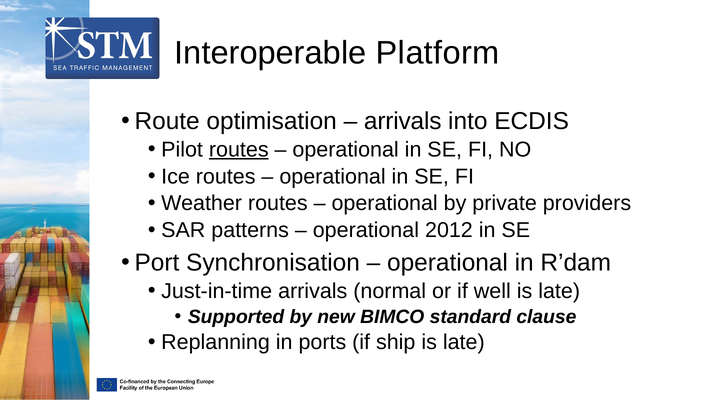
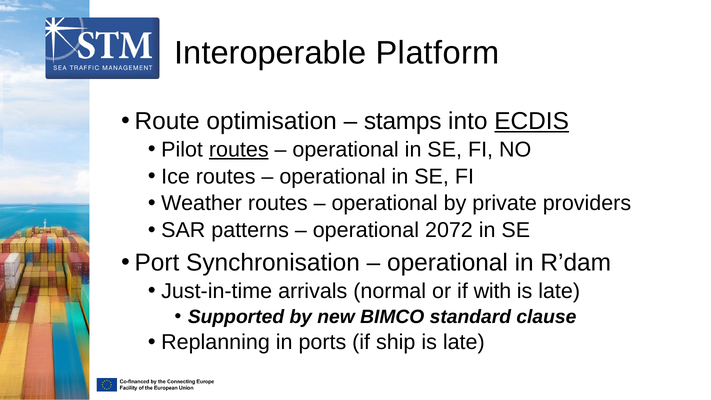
arrivals: arrivals -> stamps (403, 121)
ECDIS underline: none -> present (532, 121)
2012: 2012 -> 2072 (449, 230)
well: well -> with (492, 291)
